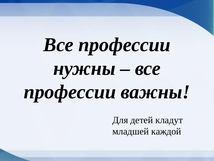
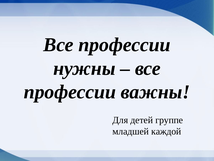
кладут: кладут -> группе (169, 120)
